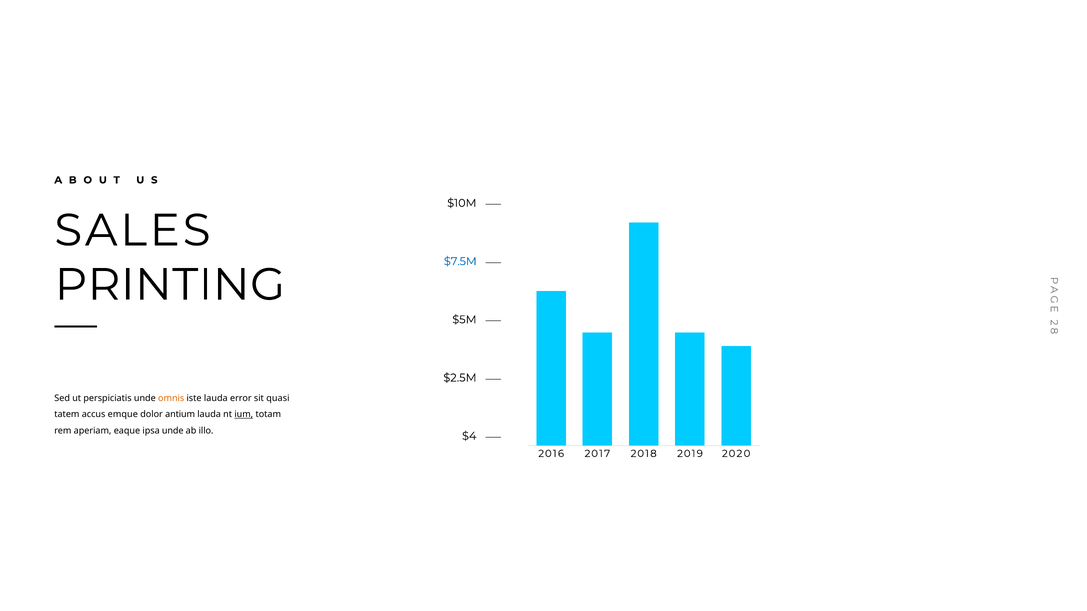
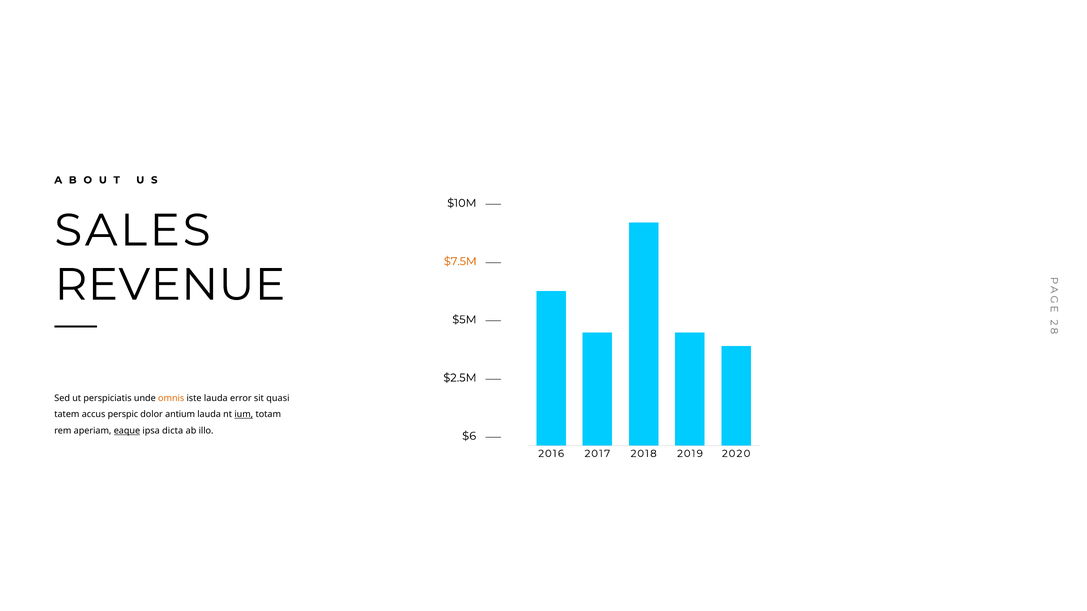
$7.5M colour: blue -> orange (460, 262)
PRINTING: PRINTING -> REVENUE (170, 285)
emque: emque -> perspic (123, 415)
eaque underline: none -> present (127, 431)
ipsa unde: unde -> dicta (173, 431)
$4: $4 -> $6 (469, 436)
